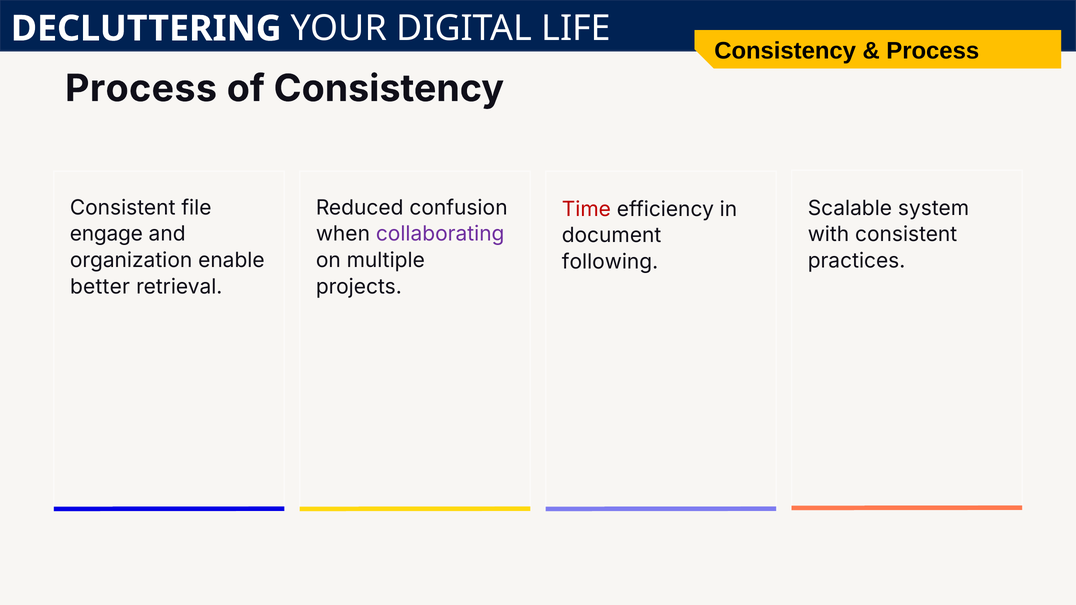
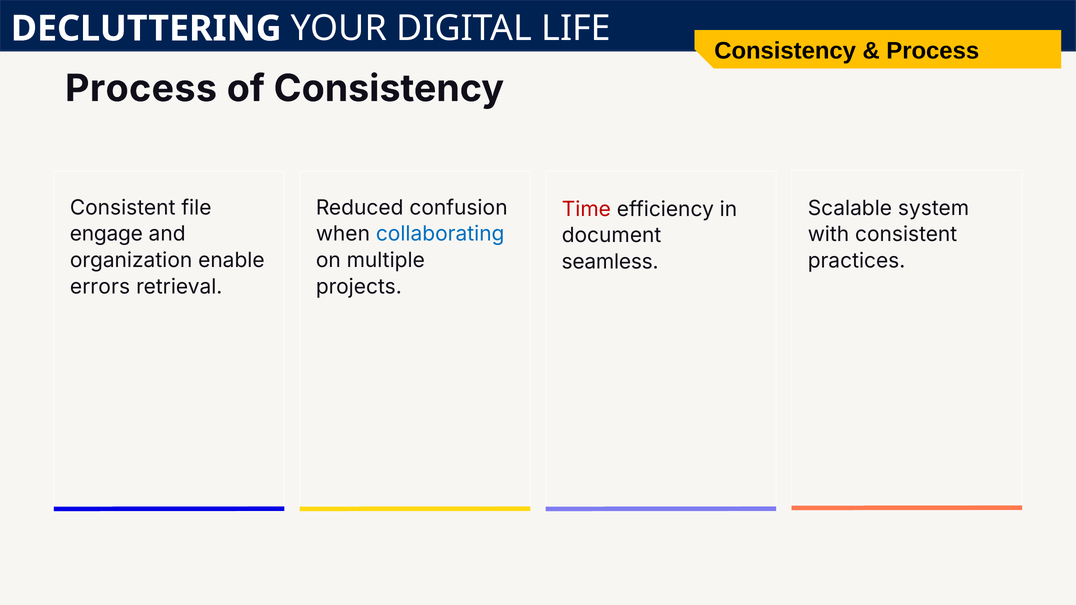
collaborating colour: purple -> blue (440, 234)
following: following -> seamless (610, 262)
better: better -> errors (100, 287)
